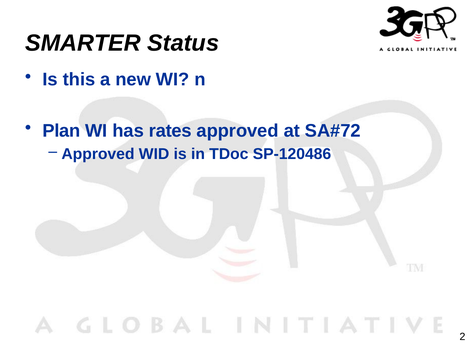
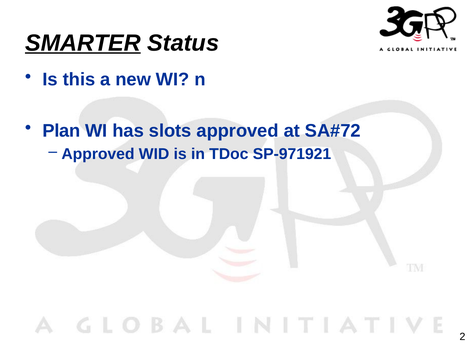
SMARTER underline: none -> present (83, 43)
rates: rates -> slots (170, 131)
SP-120486: SP-120486 -> SP-971921 (292, 154)
